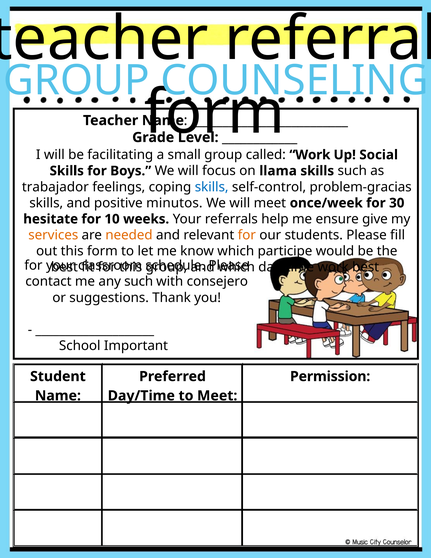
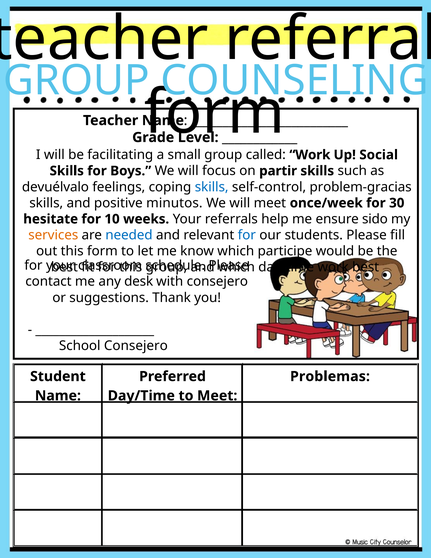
llama: llama -> partir (278, 171)
trabajador: trabajador -> devuélvalo (55, 187)
give: give -> sido (375, 219)
needed colour: orange -> blue (129, 235)
for colour: orange -> blue (247, 235)
any such: such -> desk (139, 281)
School Important: Important -> Consejero (136, 346)
Permission: Permission -> Problemas (330, 376)
